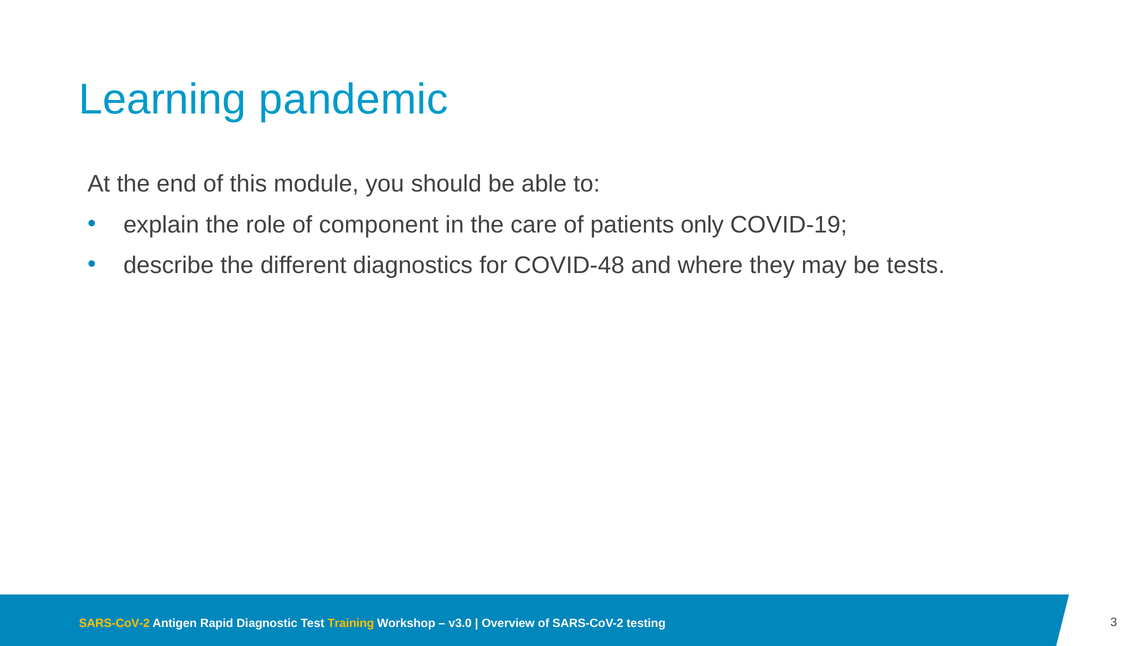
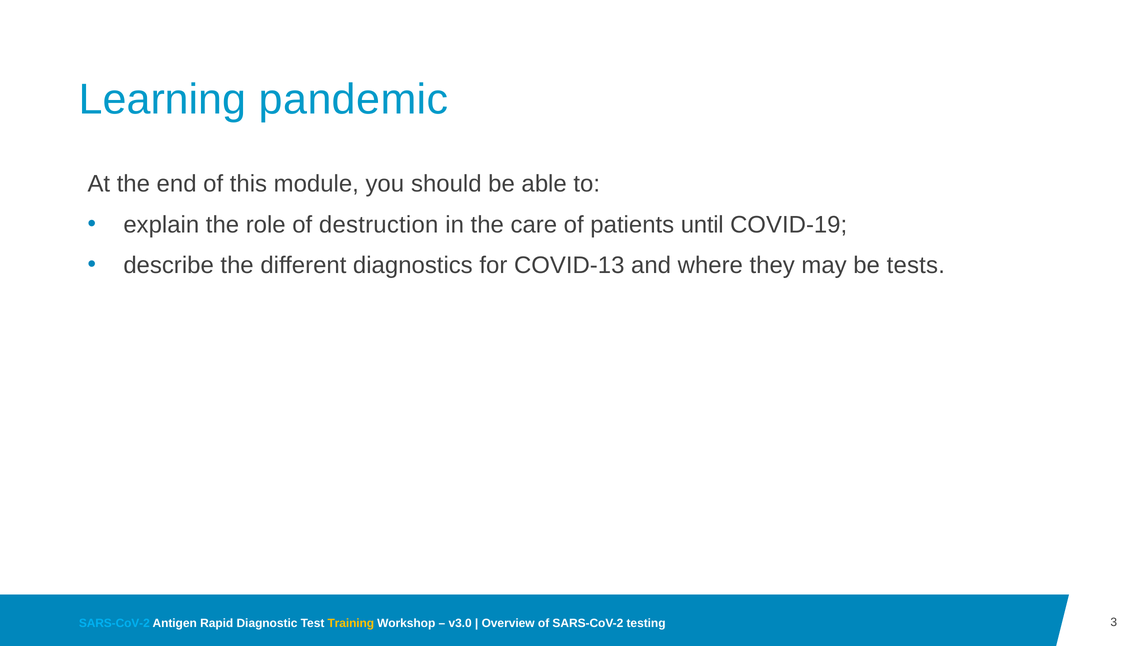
component: component -> destruction (379, 225)
only: only -> until (702, 225)
COVID-48: COVID-48 -> COVID-13 (569, 265)
SARS-CoV-2 colour: yellow -> light blue (114, 623)
